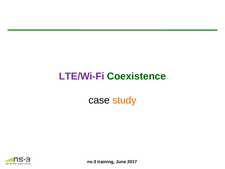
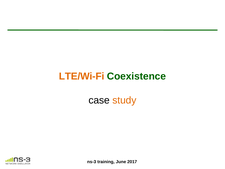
LTE/Wi-Fi colour: purple -> orange (82, 76)
